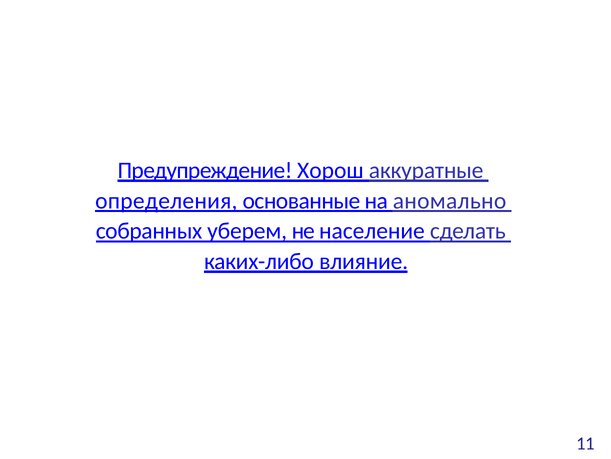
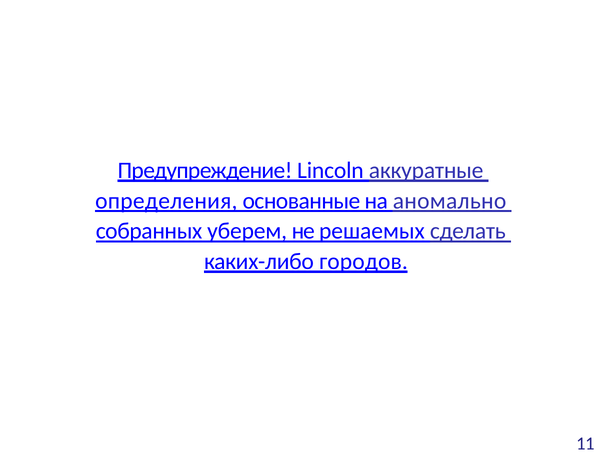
Хорош: Хорош -> Lincoln (330, 170)
население: население -> решаемых (372, 231)
влияние: влияние -> городов (364, 261)
